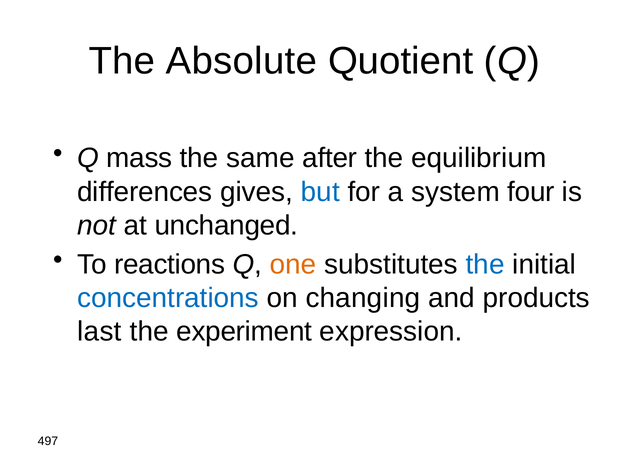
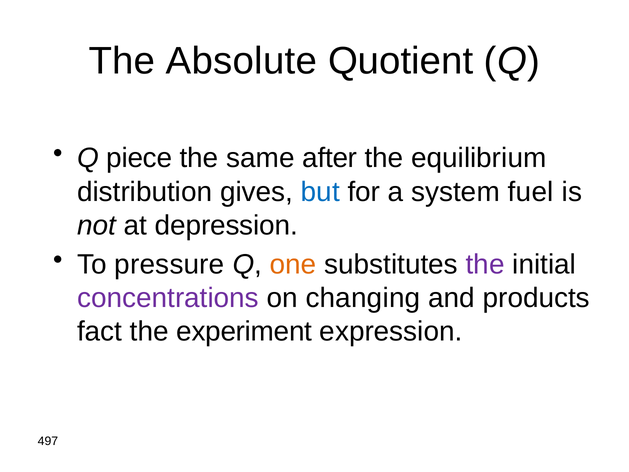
mass: mass -> piece (139, 158)
differences: differences -> distribution (145, 192)
four: four -> fuel (531, 192)
unchanged: unchanged -> depression (226, 225)
reactions: reactions -> pressure (169, 264)
the colour: blue -> purple (485, 264)
concentrations colour: blue -> purple (168, 298)
last: last -> fact (100, 332)
